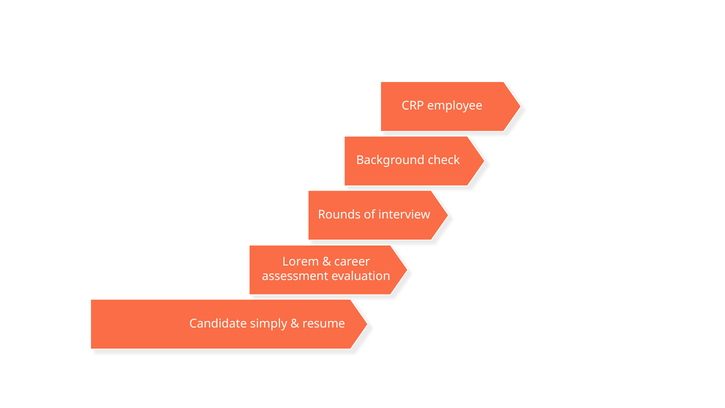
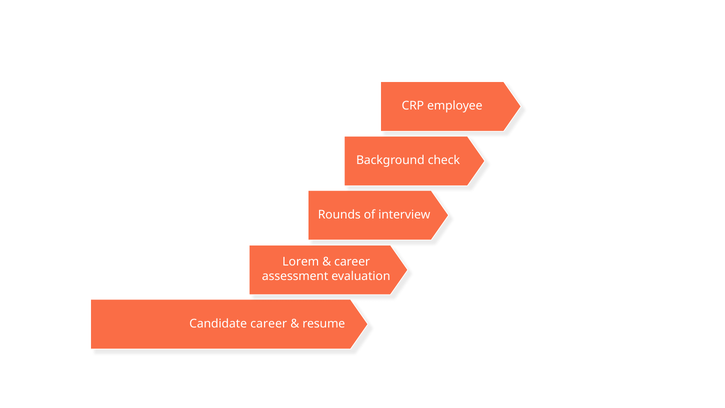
Candidate simply: simply -> career (269, 323)
